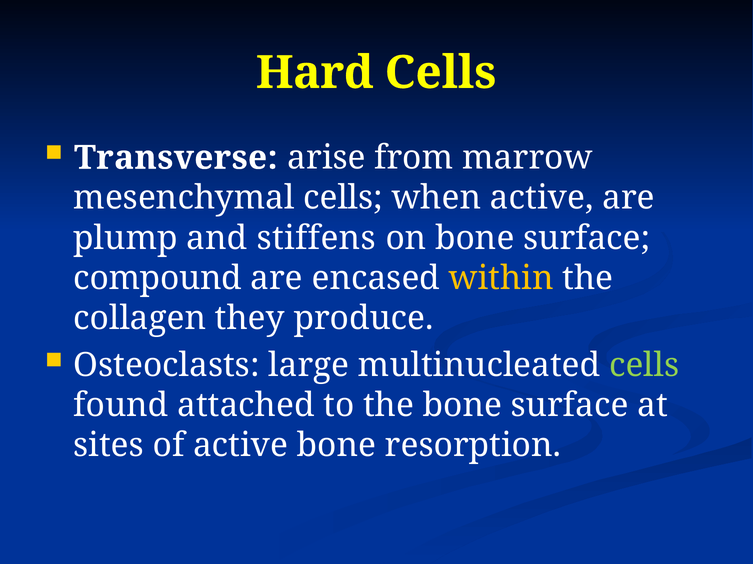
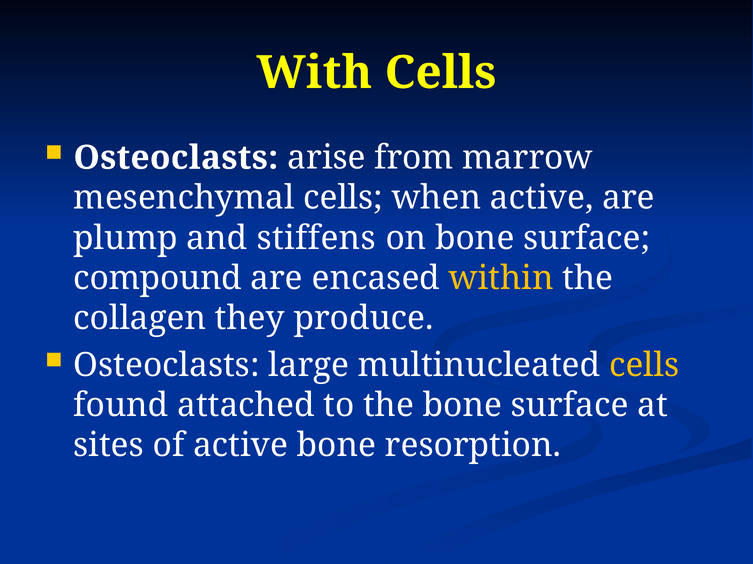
Hard: Hard -> With (314, 73)
Transverse: Transverse -> Osteoclasts (176, 158)
cells colour: light green -> yellow (644, 366)
